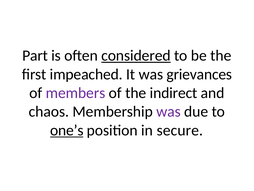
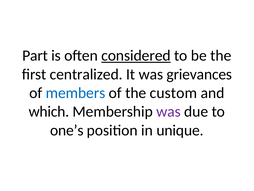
impeached: impeached -> centralized (86, 74)
members colour: purple -> blue (76, 93)
indirect: indirect -> custom (173, 93)
chaos: chaos -> which (49, 111)
one’s underline: present -> none (67, 130)
secure: secure -> unique (180, 130)
